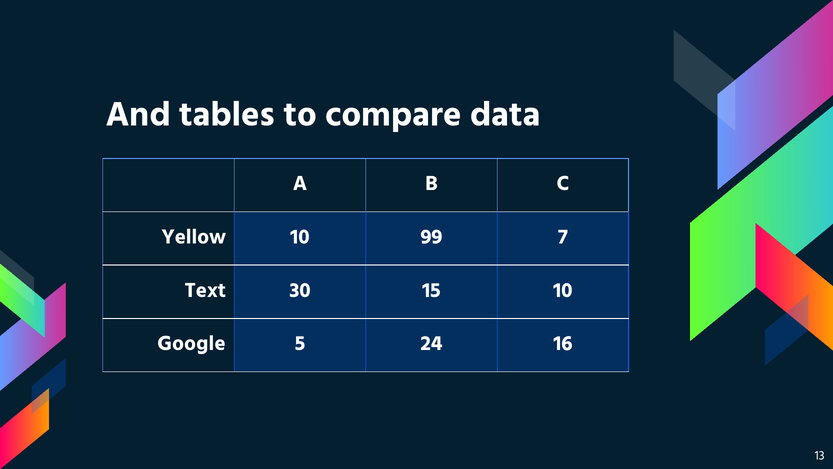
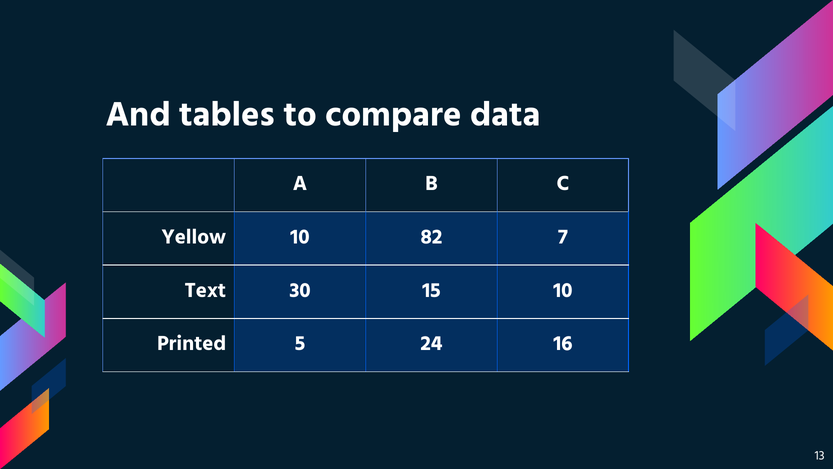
99: 99 -> 82 (431, 237)
Google: Google -> Printed (192, 343)
